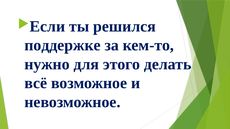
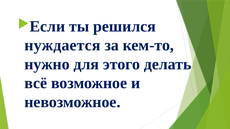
поддержке: поддержке -> нуждается (62, 45)
